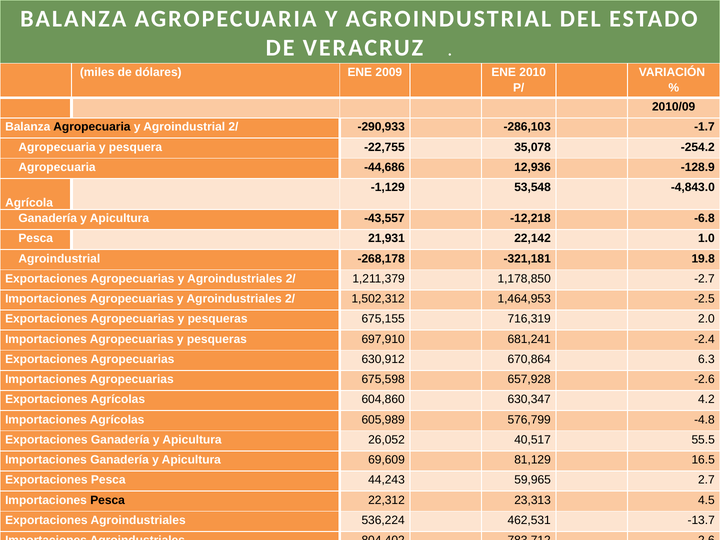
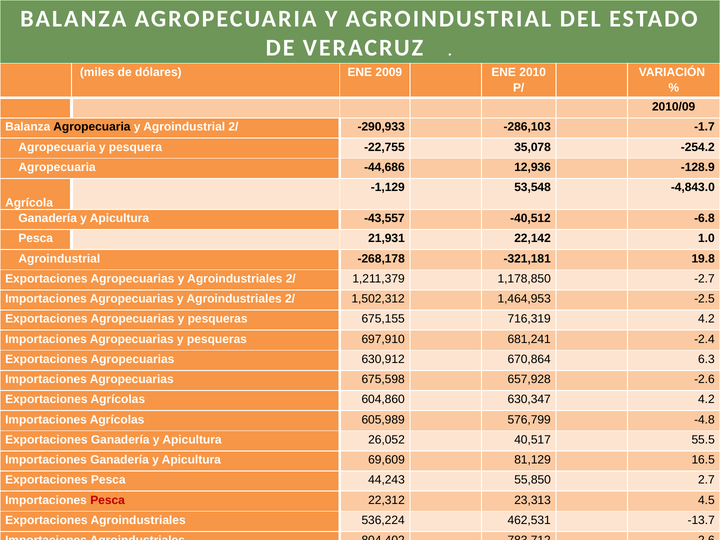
-12,218: -12,218 -> -40,512 (530, 218)
716,319 2.0: 2.0 -> 4.2 (706, 319)
59,965: 59,965 -> 55,850 (533, 480)
Pesca colour: black -> red (108, 500)
